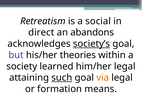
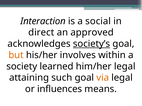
Retreatism: Retreatism -> Interaction (43, 21)
abandons: abandons -> approved (92, 33)
but colour: purple -> orange (16, 55)
theories: theories -> involves (78, 55)
such underline: present -> none (62, 78)
formation: formation -> influences (60, 89)
